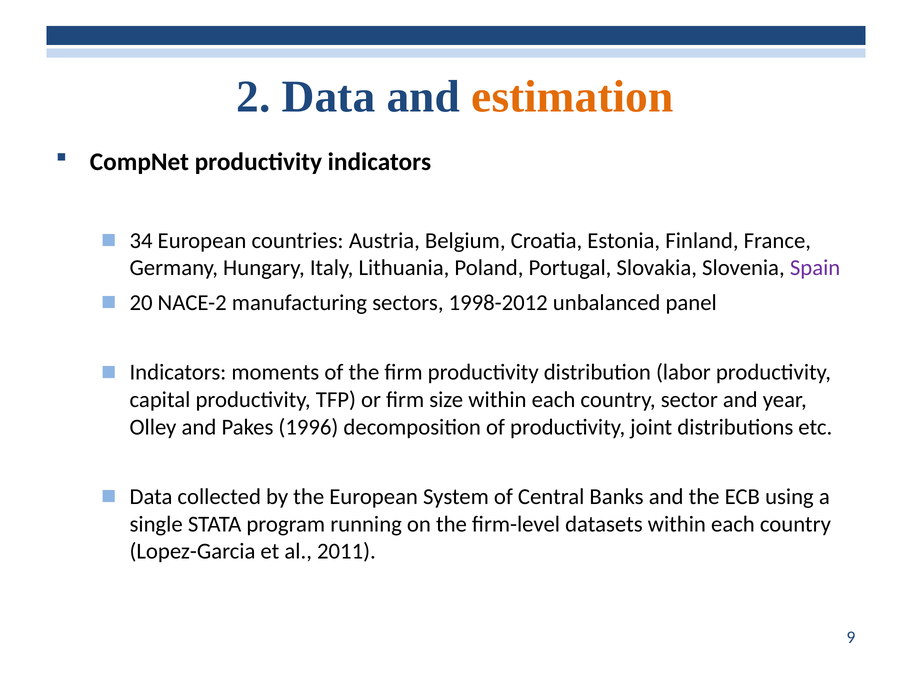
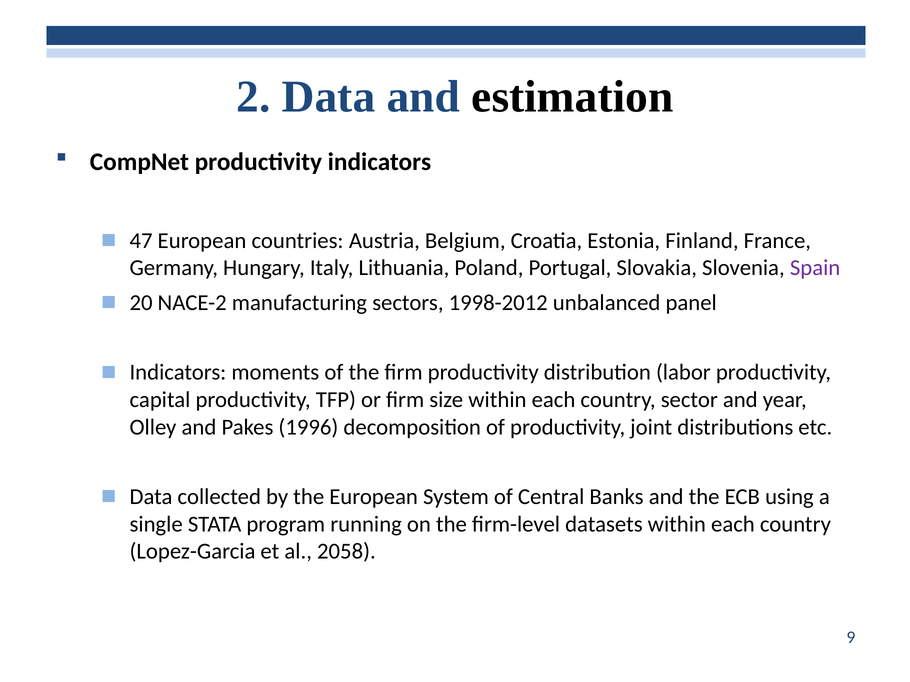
estimation colour: orange -> black (572, 97)
34: 34 -> 47 (141, 241)
2011: 2011 -> 2058 (346, 552)
